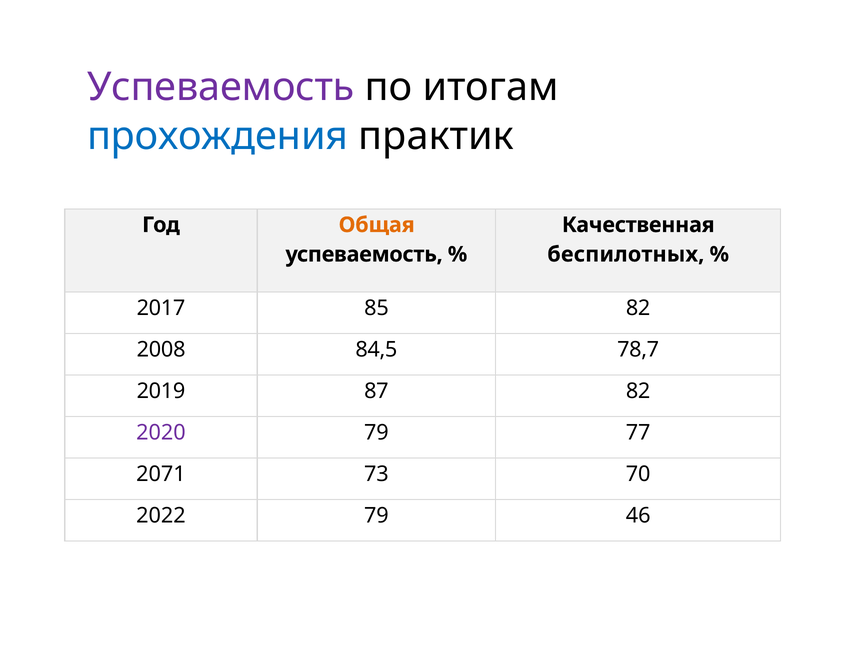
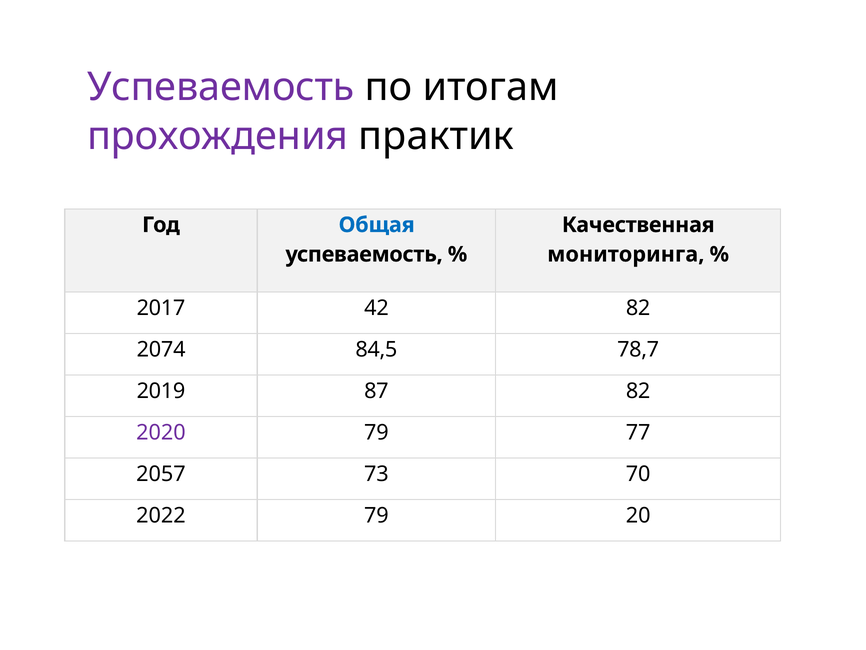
прохождения colour: blue -> purple (218, 136)
Общая colour: orange -> blue (377, 225)
беспилотных: беспилотных -> мониторинга (626, 254)
85: 85 -> 42 (376, 308)
2008: 2008 -> 2074 (161, 349)
2071: 2071 -> 2057 (161, 474)
46: 46 -> 20 (638, 515)
